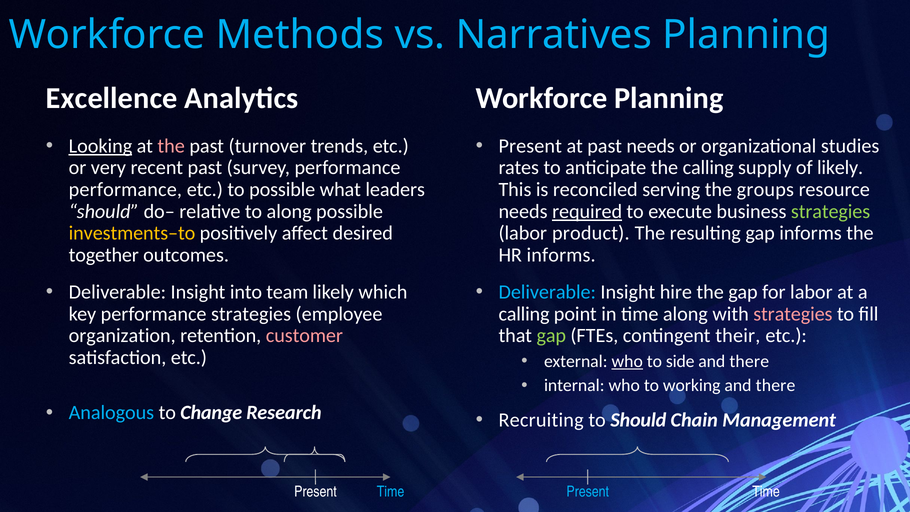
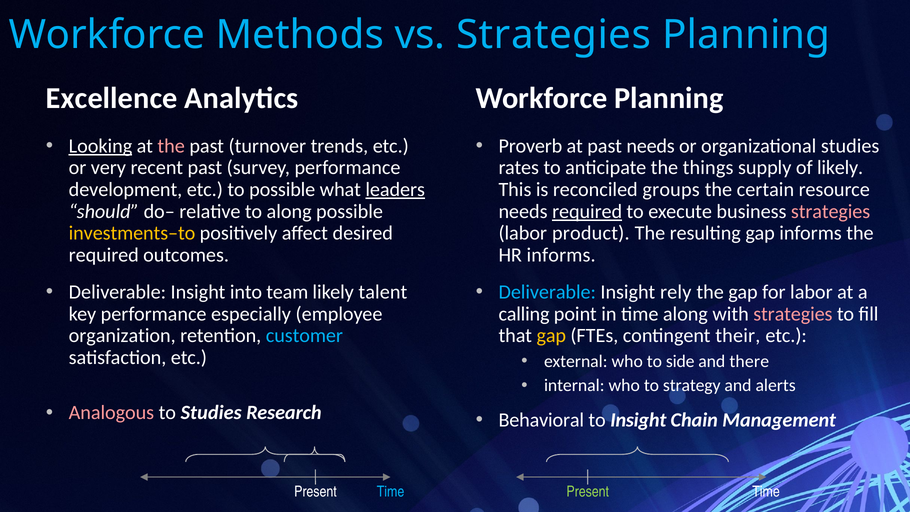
vs Narratives: Narratives -> Strategies (554, 35)
Present: Present -> Proverb (530, 146)
the calling: calling -> things (708, 168)
performance: performance -> development (125, 190)
leaders underline: none -> present (395, 190)
serving: serving -> groups (671, 190)
groups: groups -> certain (765, 190)
strategies colour: light green -> pink (831, 211)
together: together -> required (104, 255)
which: which -> talent (383, 292)
hire: hire -> rely (676, 292)
performance strategies: strategies -> especially (251, 314)
customer colour: pink -> light blue (304, 336)
gap colour: light green -> yellow (551, 336)
who underline: present -> none (627, 361)
working: working -> strategy (692, 385)
there: there -> alerts (776, 385)
Analogous colour: light blue -> pink (111, 413)
to Change: Change -> Studies (211, 413)
Recruiting: Recruiting -> Behavioral (541, 420)
to Should: Should -> Insight (638, 420)
Present colour: light blue -> light green (588, 492)
